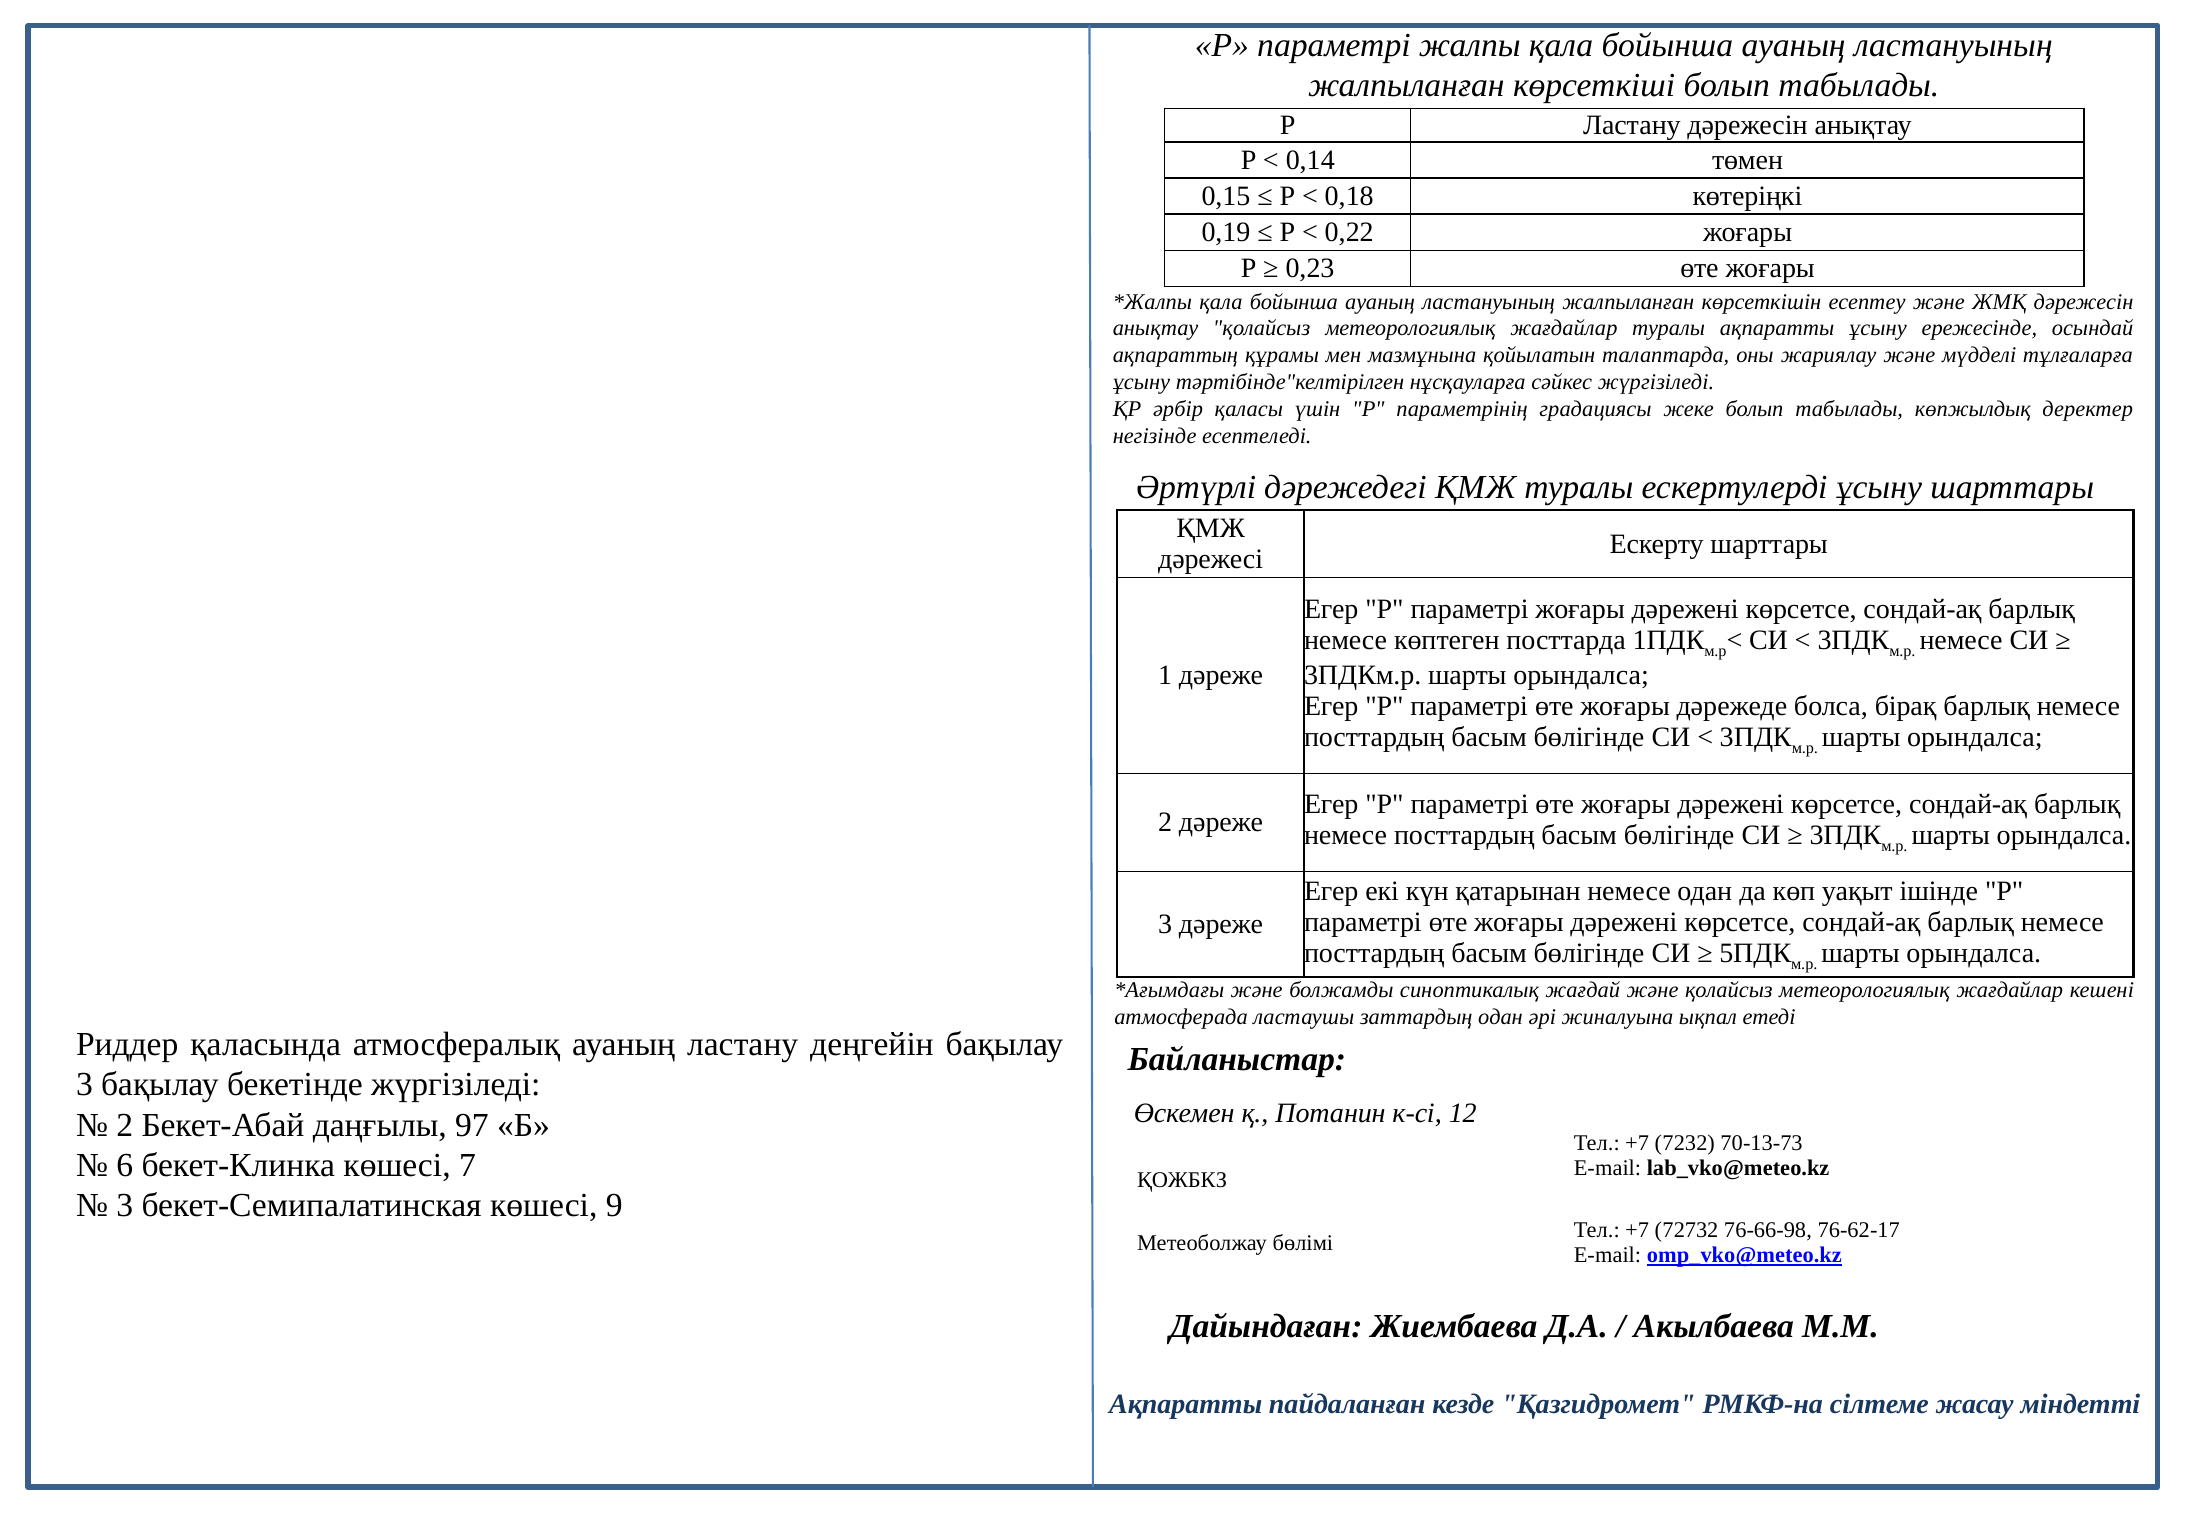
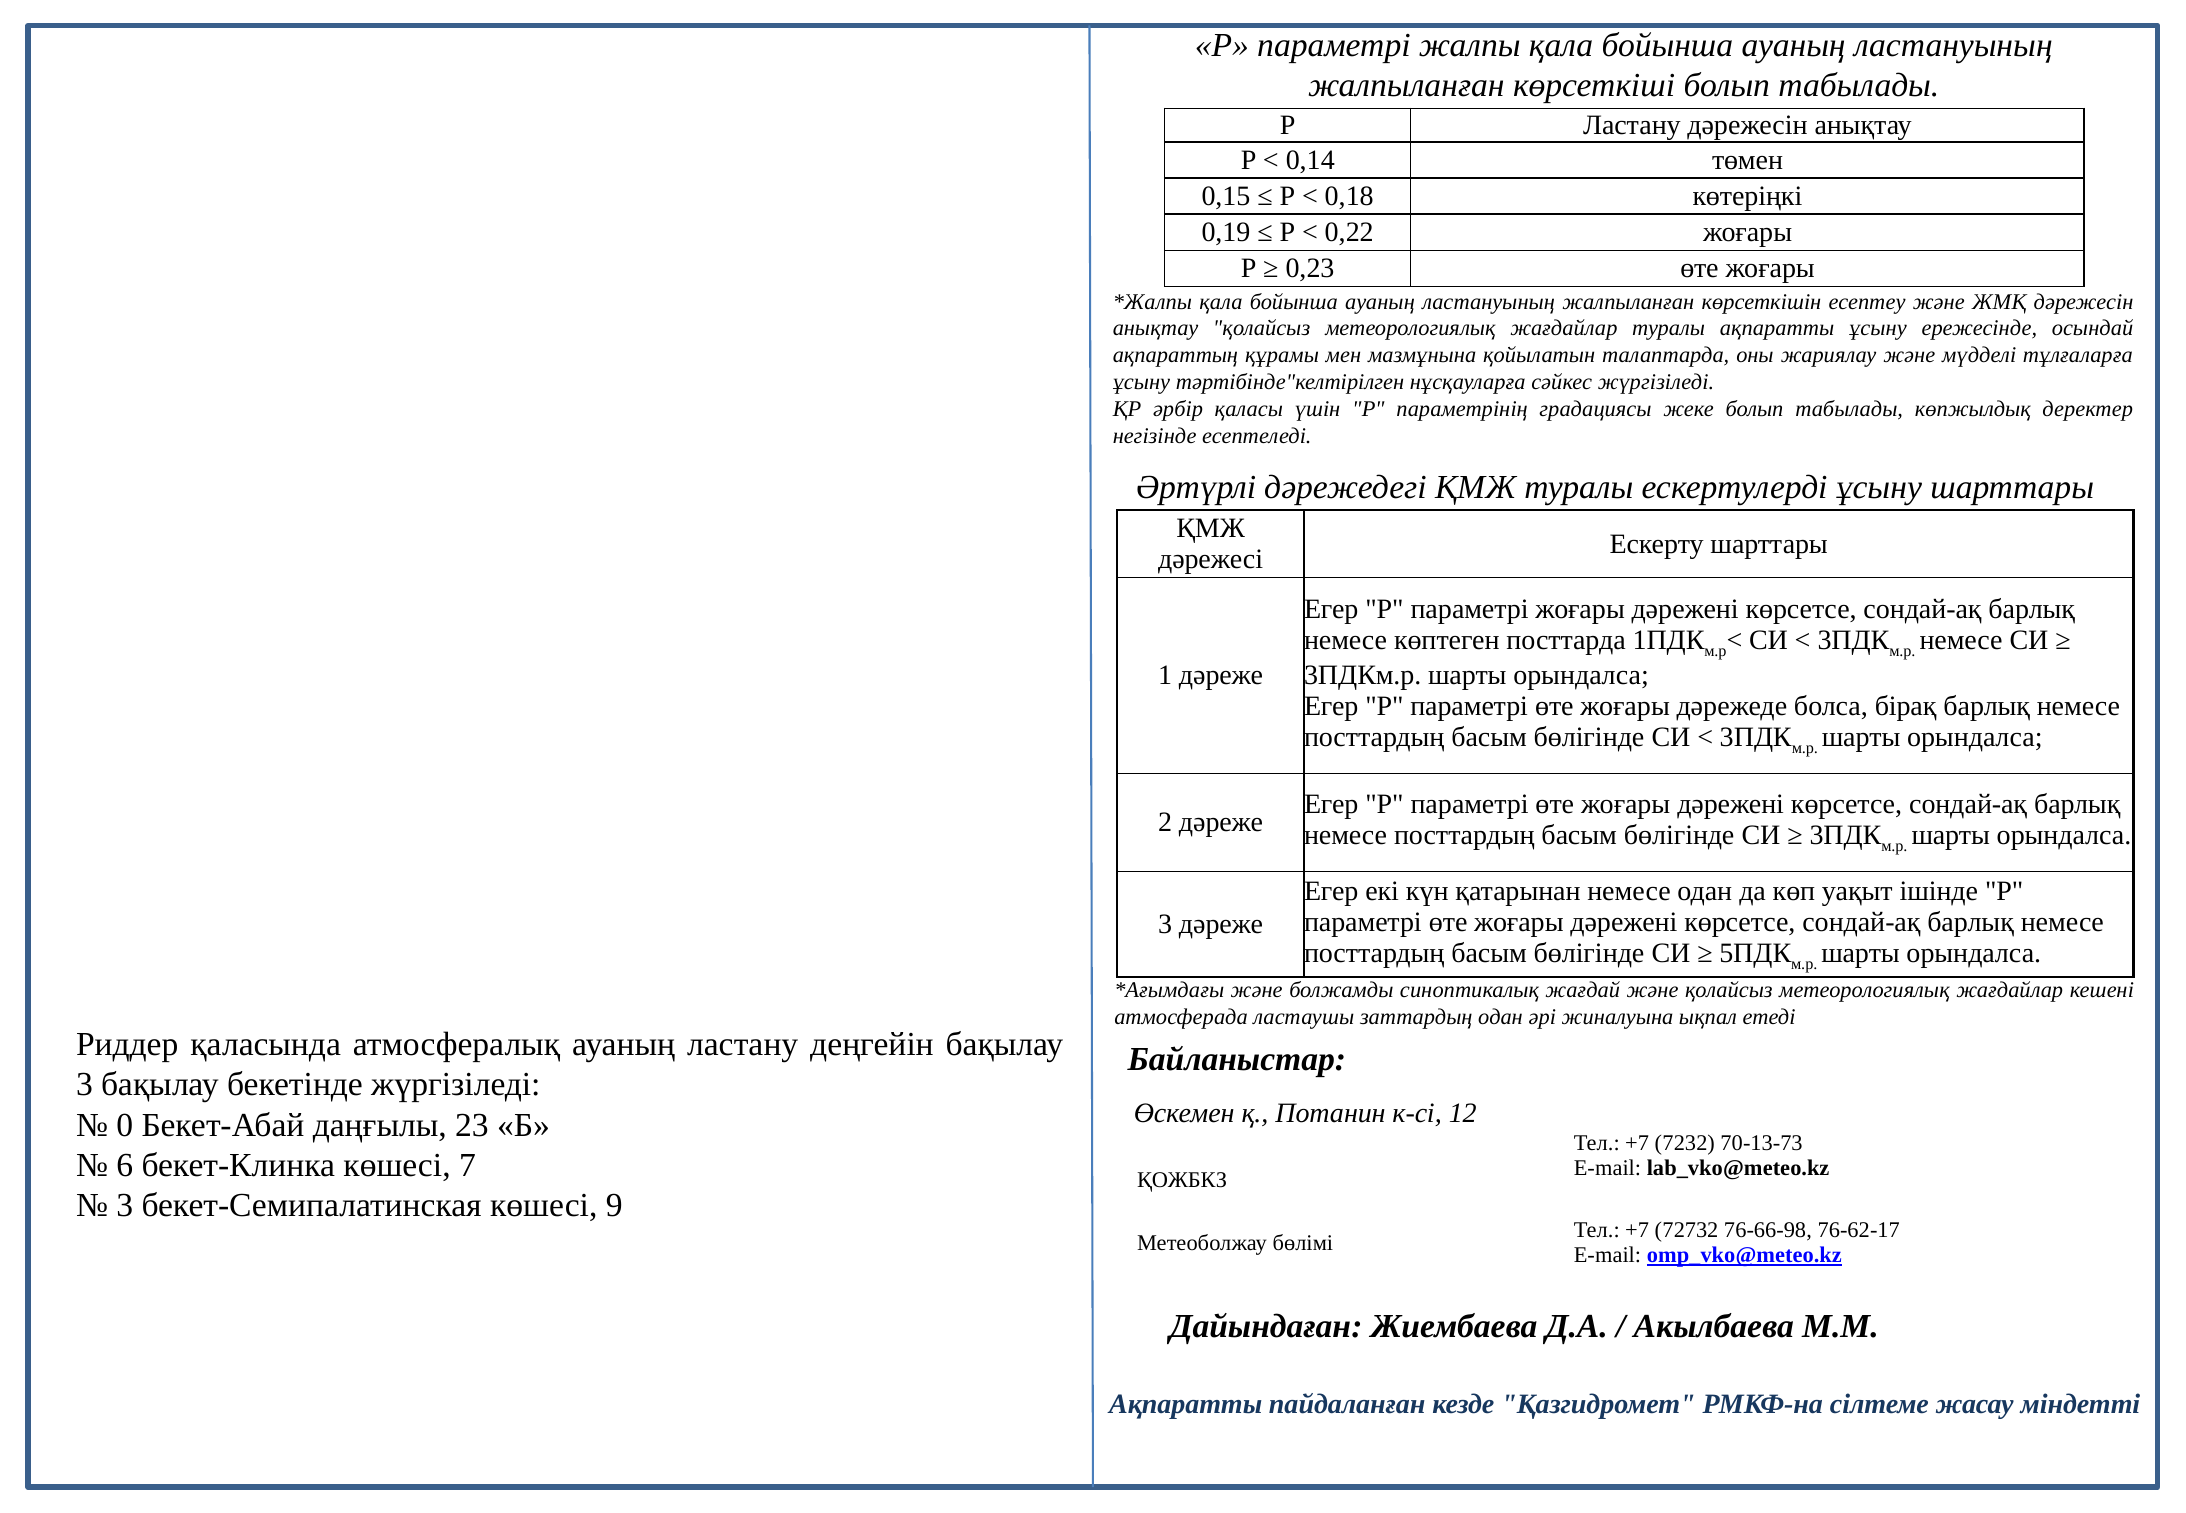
2: 2 -> 0 (125, 1125)
97: 97 -> 23 (472, 1125)
